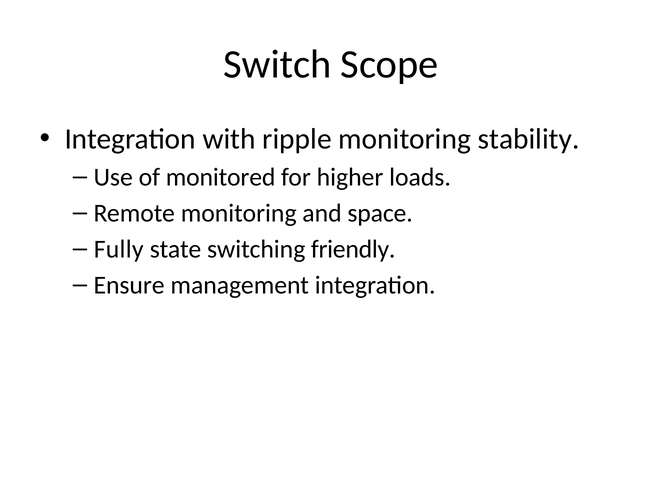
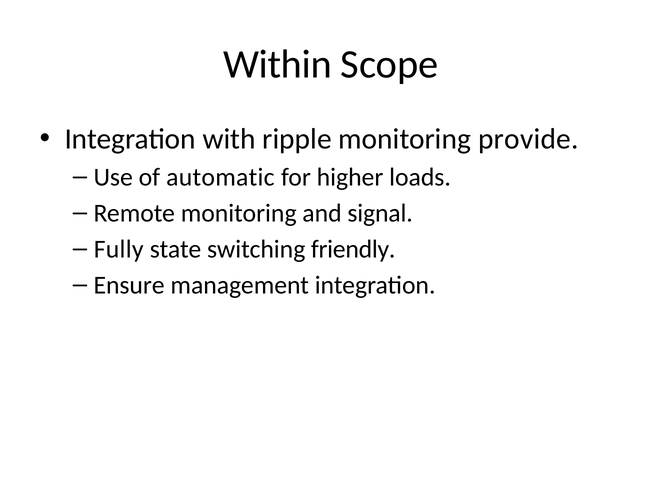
Switch: Switch -> Within (277, 64)
stability: stability -> provide (528, 139)
monitored: monitored -> automatic (220, 177)
space: space -> signal (380, 213)
